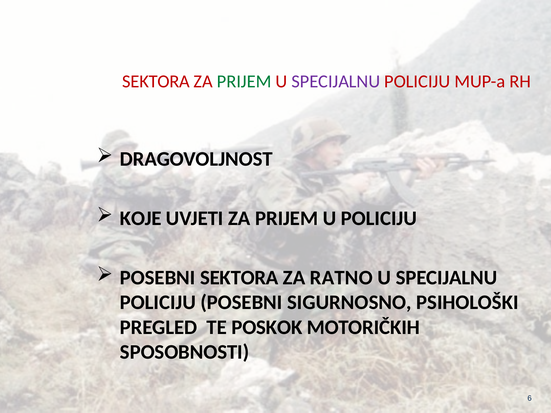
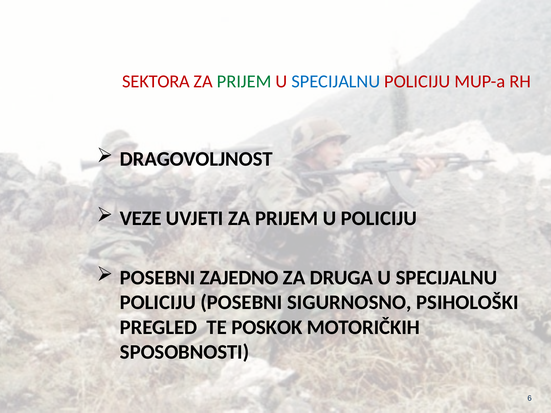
SPECIJALNU colour: purple -> blue (336, 82)
KOJE: KOJE -> VEZE (141, 218)
POSEBNI SEKTORA: SEKTORA -> ZAJEDNO (239, 278)
RATNO: RATNO -> DRUGA (341, 278)
